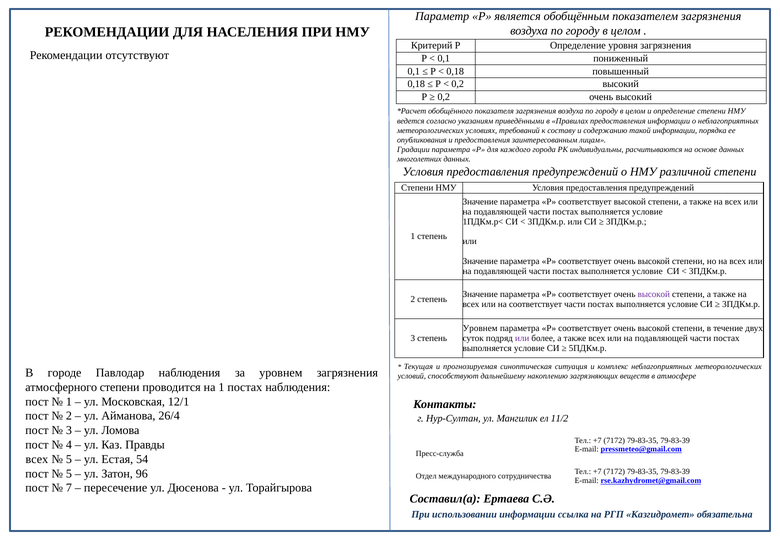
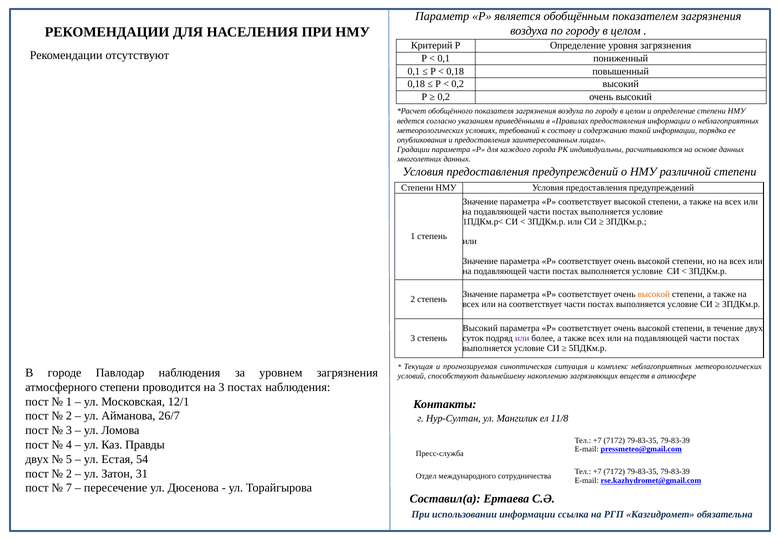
высокой colour: purple -> orange (654, 294)
Уровнем: Уровнем -> Высокий (480, 328)
на 1: 1 -> 3 (221, 387)
26/4: 26/4 -> 26/7 (169, 416)
11/2: 11/2 -> 11/8 (560, 418)
всех: всех -> двух (37, 459)
5: 5 -> 2 (69, 474)
96: 96 -> 31 (142, 474)
